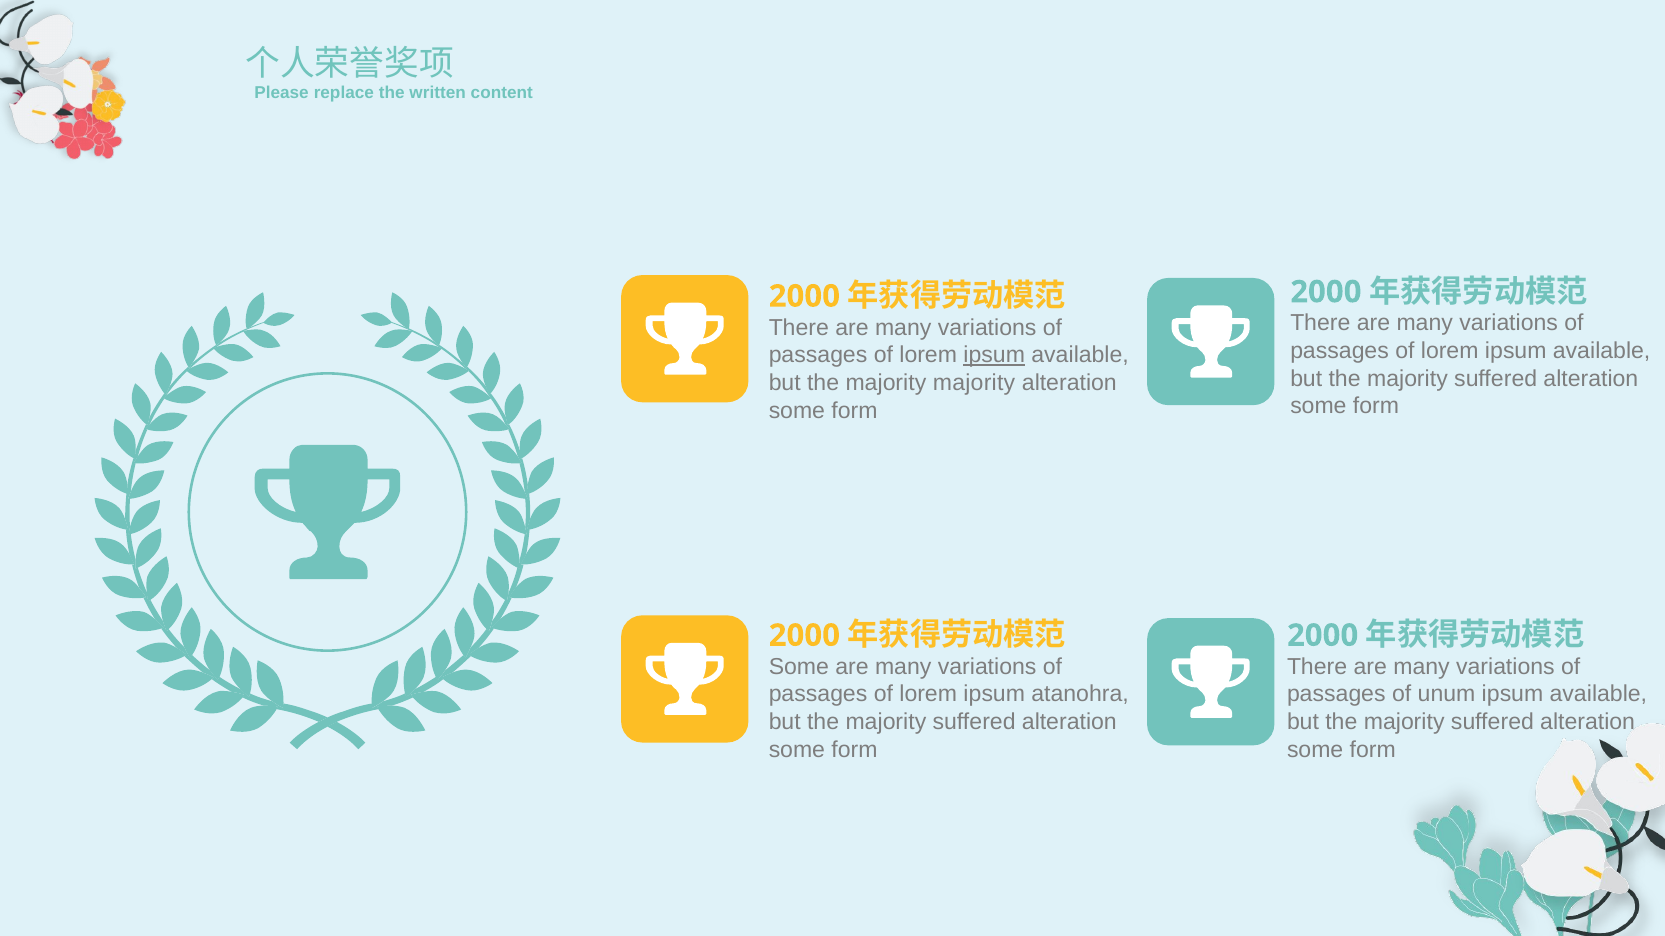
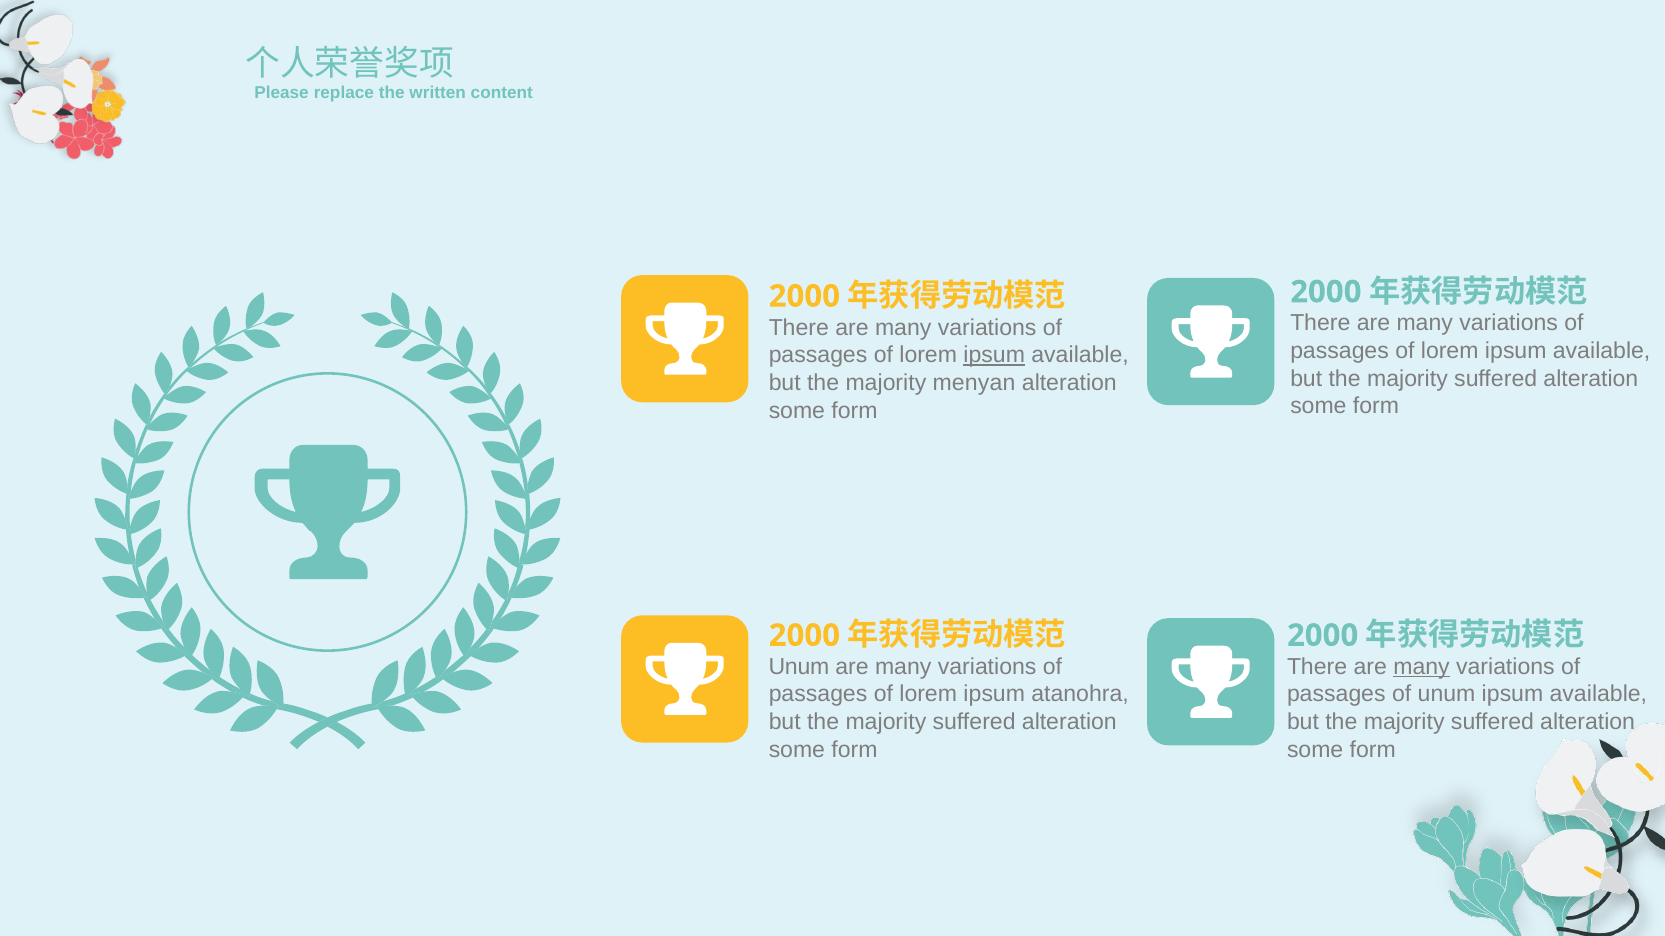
majority majority: majority -> menyan (974, 383)
Some: Some -> Unum (799, 667)
many underline: none -> present (1422, 667)
